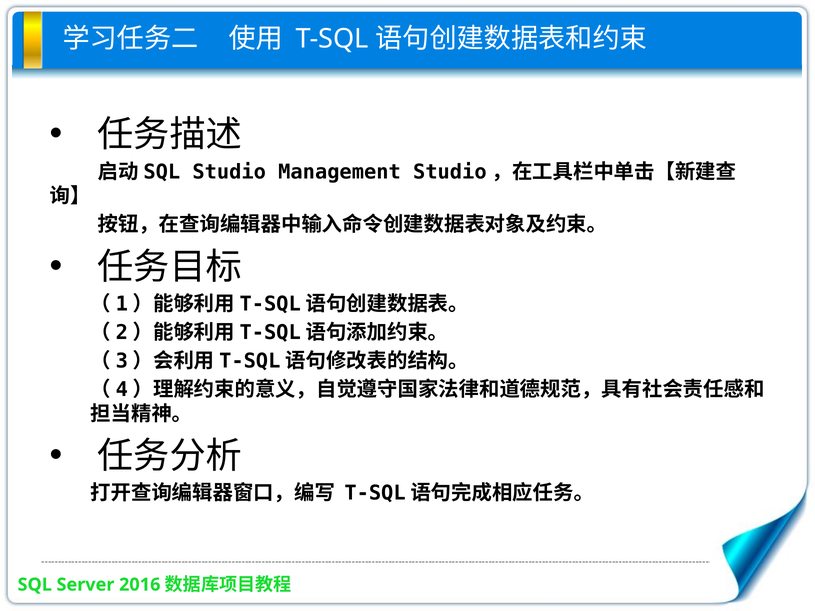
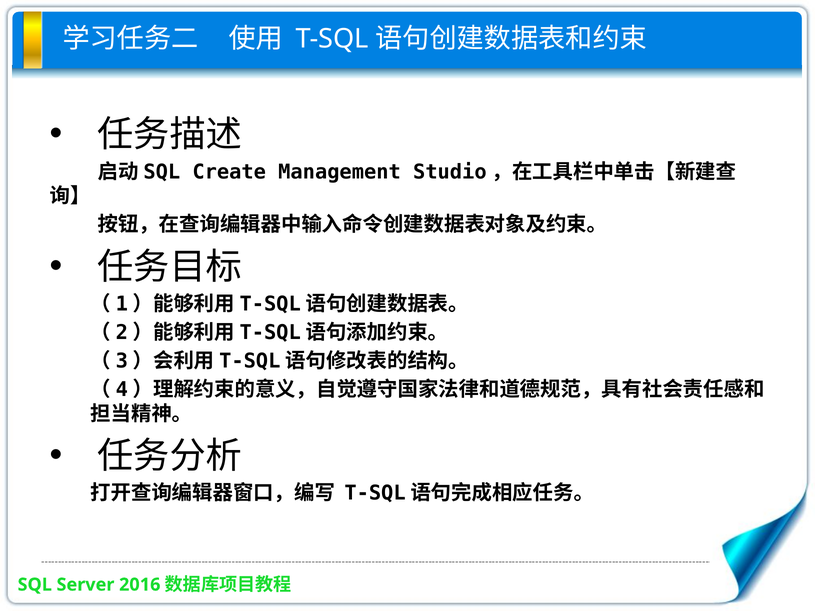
Studio: Studio -> Create (229, 172)
